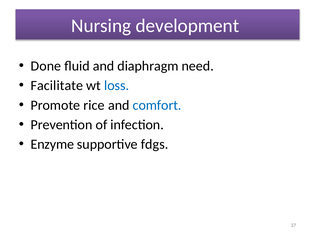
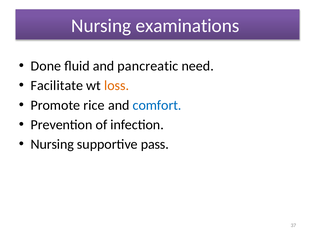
development: development -> examinations (187, 26)
diaphragm: diaphragm -> pancreatic (148, 66)
loss colour: blue -> orange (117, 86)
Enzyme: Enzyme -> Nursing (52, 145)
fdgs: fdgs -> pass (155, 145)
